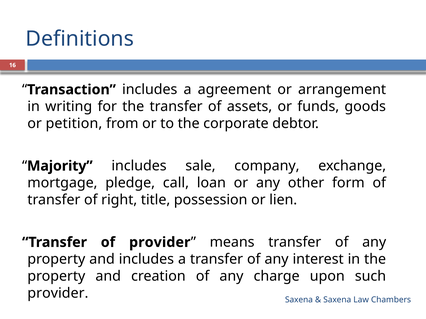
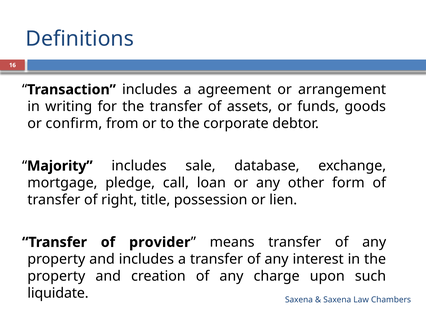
petition: petition -> confirm (74, 124)
company: company -> database (267, 166)
provider: provider -> liquidate (58, 294)
